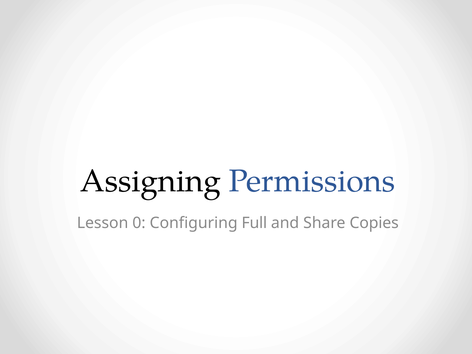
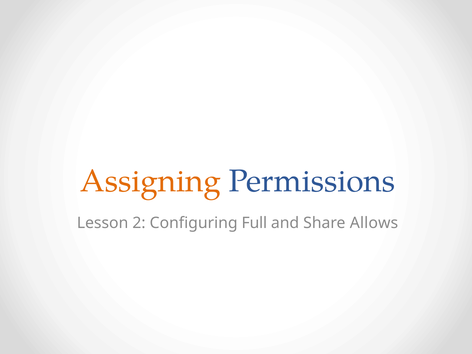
Assigning colour: black -> orange (151, 181)
0: 0 -> 2 (139, 223)
Copies: Copies -> Allows (374, 223)
